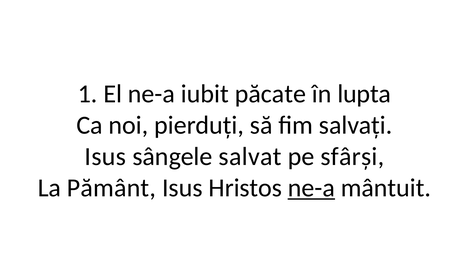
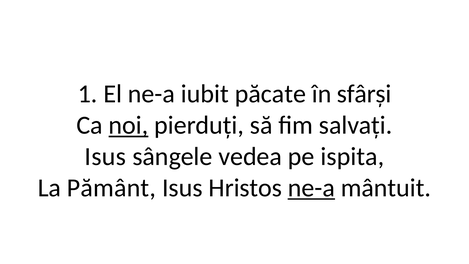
lupta: lupta -> sfârși (364, 94)
noi underline: none -> present (129, 125)
salvat: salvat -> vedea (250, 156)
sfârși: sfârși -> ispita (352, 156)
